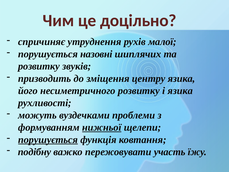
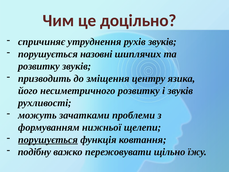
рухів малої: малої -> звуків (162, 42)
і язика: язика -> звуків (180, 91)
вуздечками: вуздечками -> зачатками (84, 115)
нижньої underline: present -> none (102, 127)
участь: участь -> щільно (170, 152)
